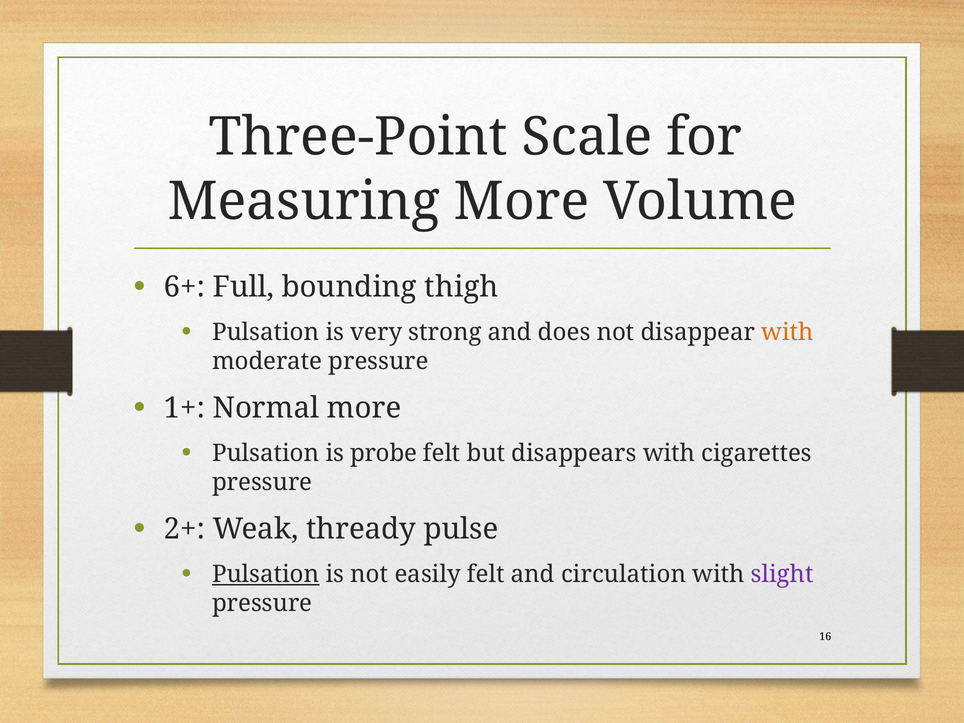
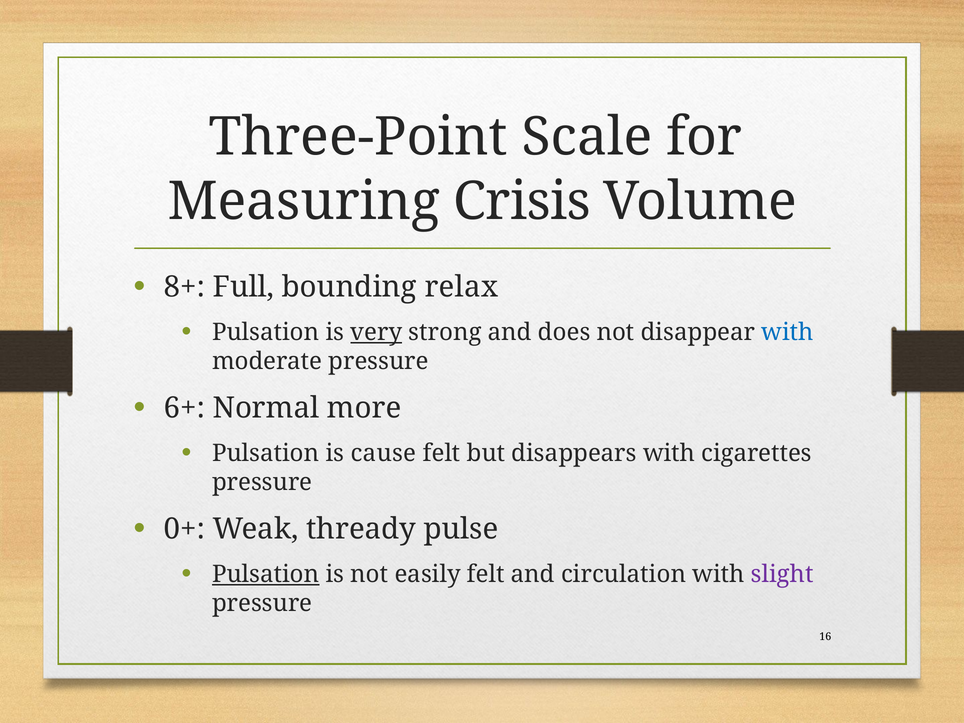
Measuring More: More -> Crisis (522, 201)
6+: 6+ -> 8+ (184, 287)
thigh: thigh -> relax (462, 287)
very underline: none -> present (376, 332)
with colour: orange -> blue (787, 332)
1+: 1+ -> 6+ (184, 408)
probe: probe -> cause (383, 453)
2+: 2+ -> 0+ (184, 529)
